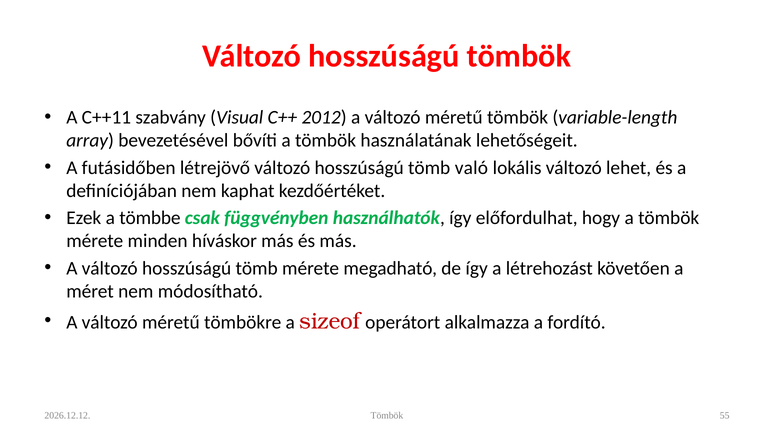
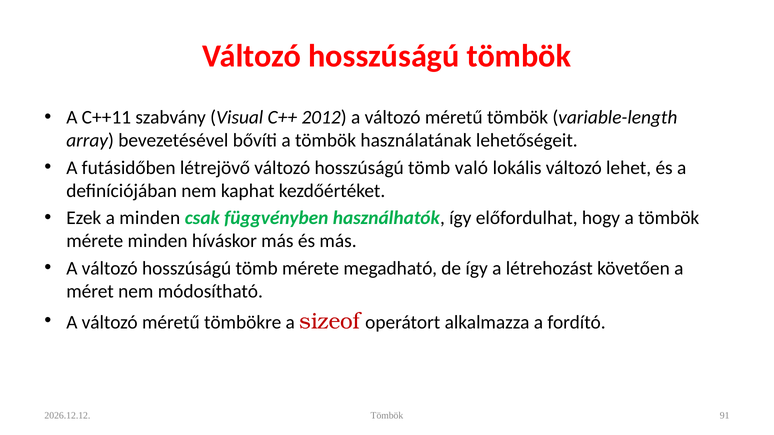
a tömbbe: tömbbe -> minden (150, 218)
55: 55 -> 91 (725, 416)
